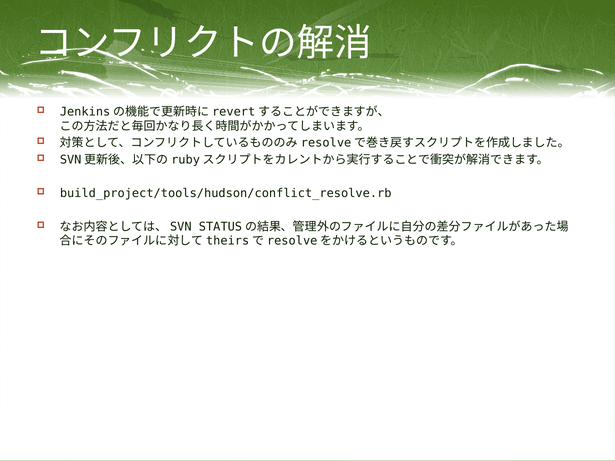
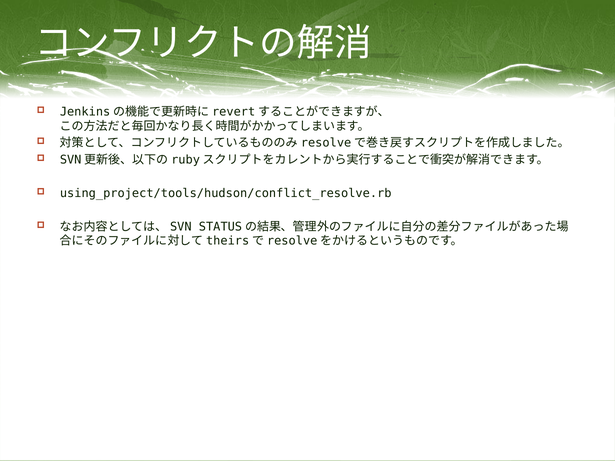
build_project/tools/hudson/conflict_resolve.rb: build_project/tools/hudson/conflict_resolve.rb -> using_project/tools/hudson/conflict_resolve.rb (226, 193)
